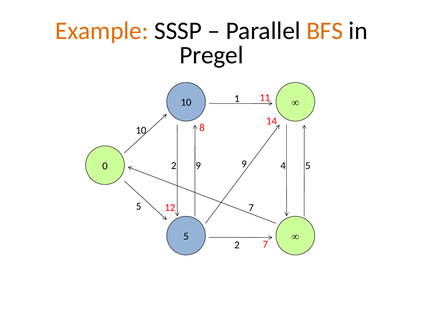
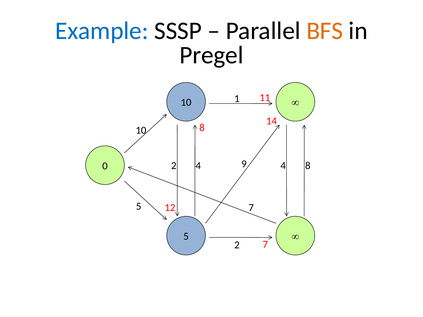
Example colour: orange -> blue (102, 31)
2 9: 9 -> 4 (198, 166)
4 5: 5 -> 8 (308, 166)
